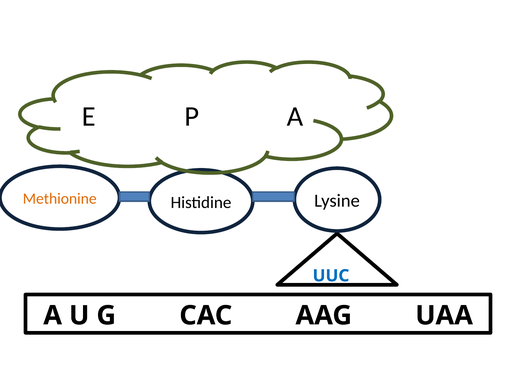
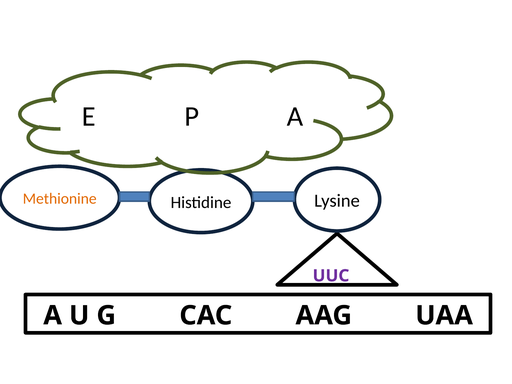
UUC colour: blue -> purple (331, 276)
